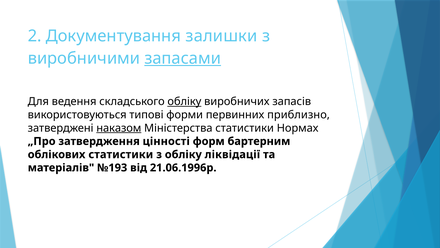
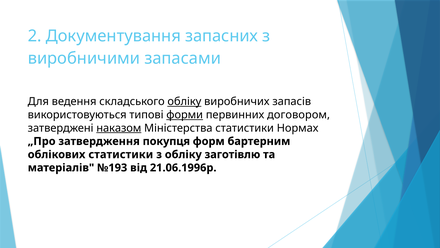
залишки: залишки -> запасних (222, 36)
запасами underline: present -> none (183, 58)
форми underline: none -> present (185, 115)
приблизно: приблизно -> договором (299, 115)
цінності: цінності -> покупця (166, 141)
ліквідації: ліквідації -> заготівлю (232, 154)
